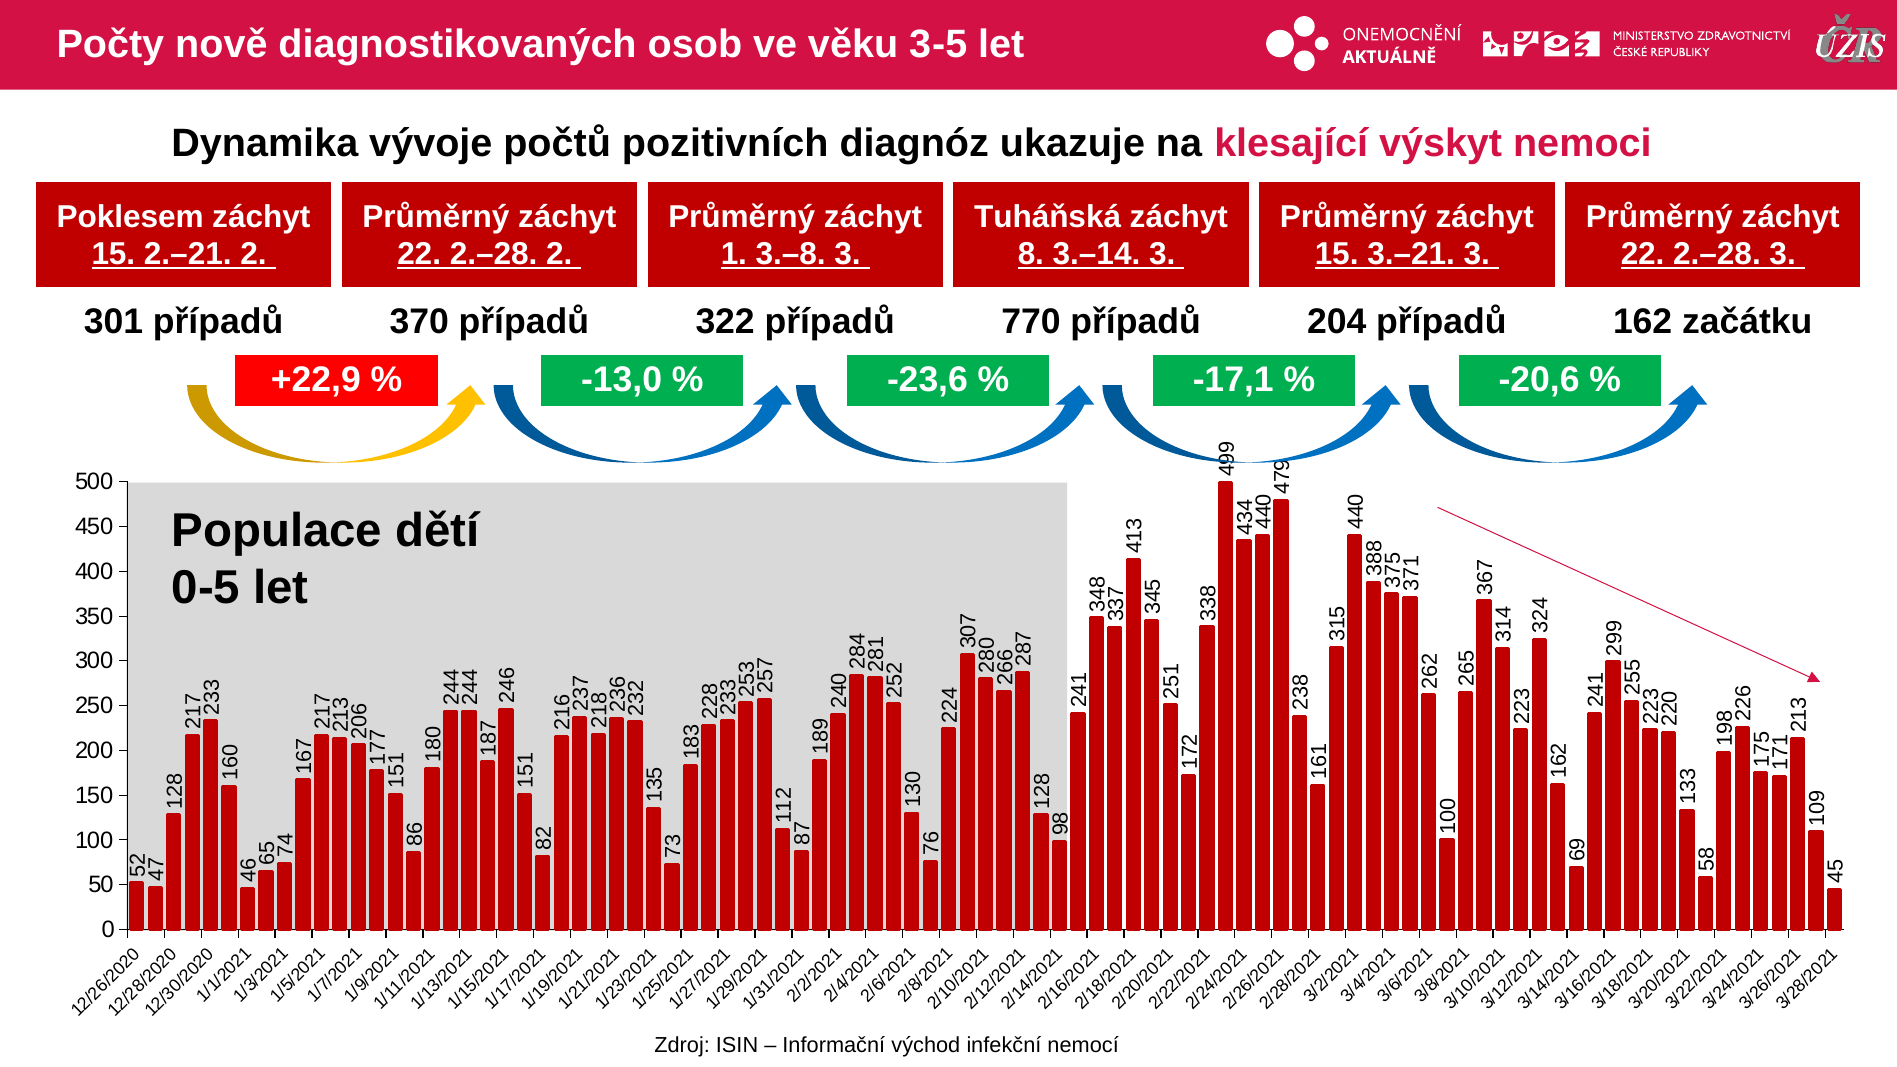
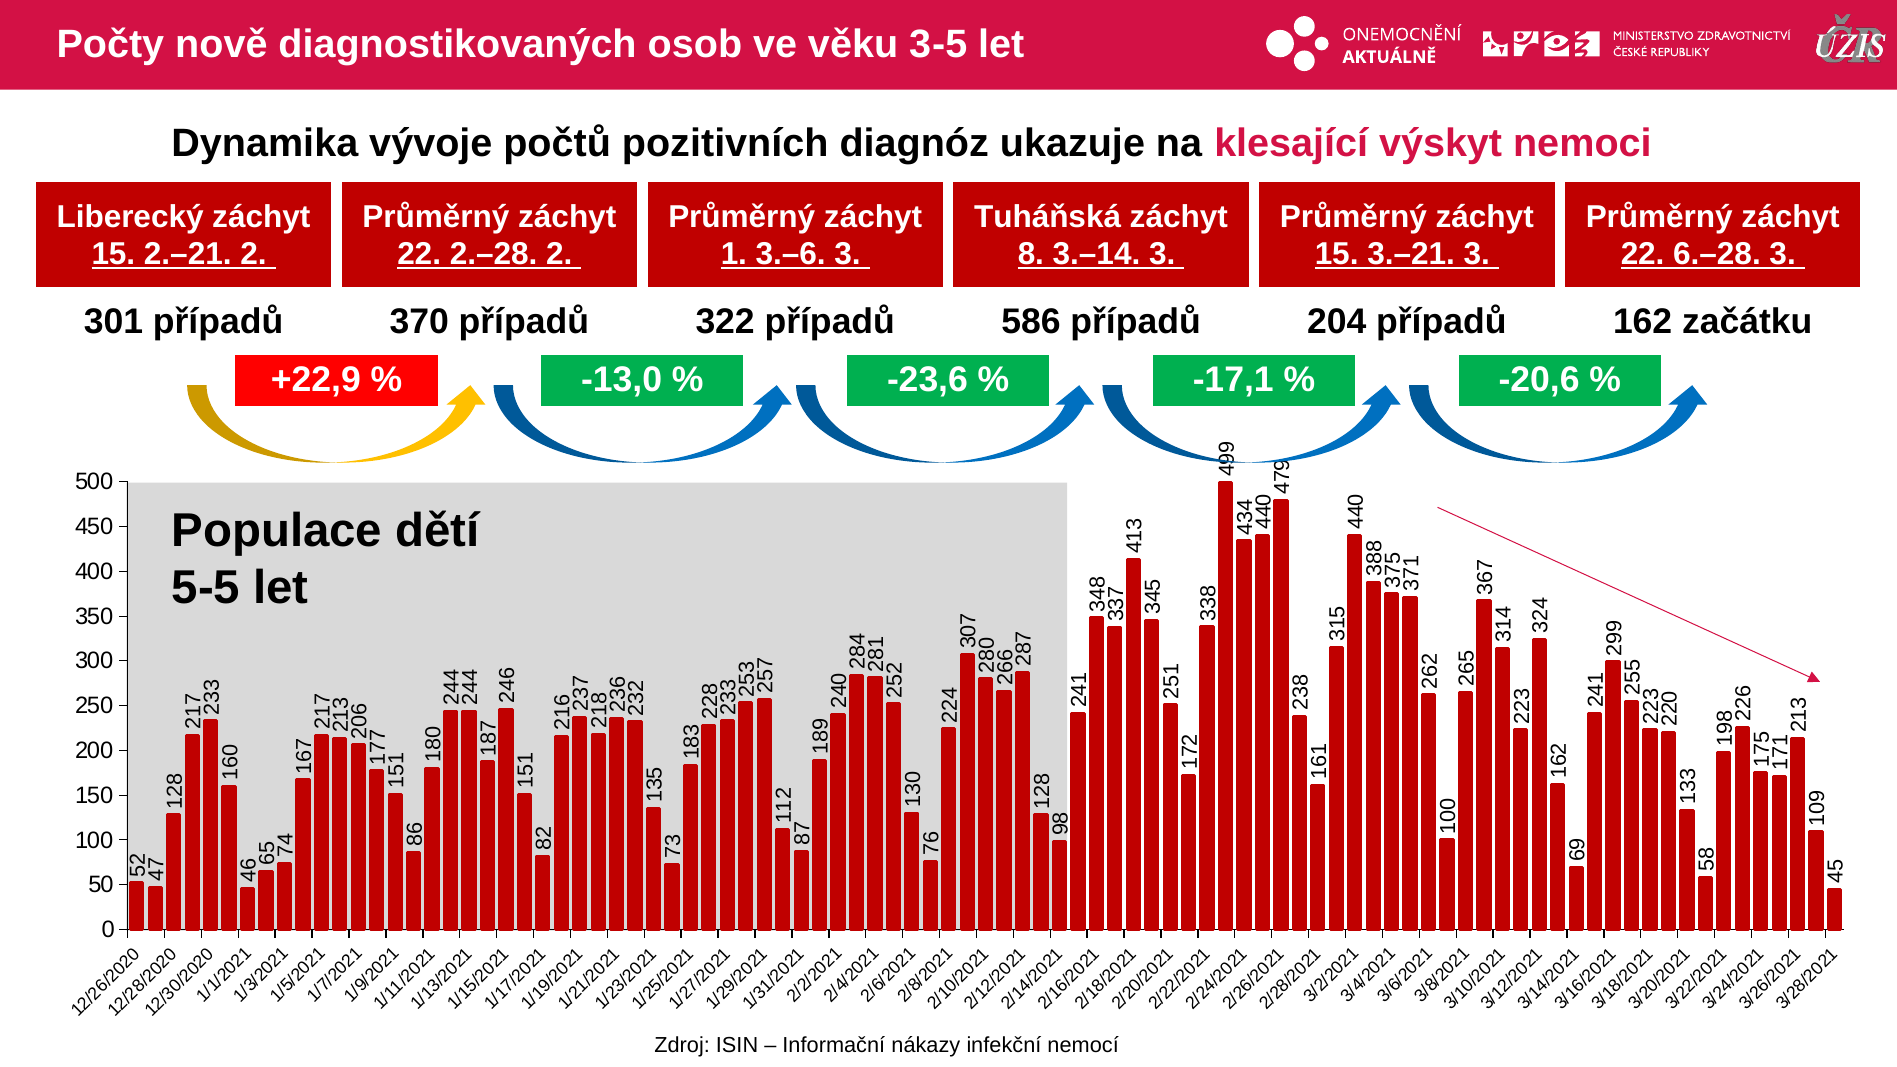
Poklesem: Poklesem -> Liberecký (130, 217)
3.–8: 3.–8 -> 3.–6 (791, 254)
3 22 2.–28: 2.–28 -> 6.–28 (1717, 254)
770: 770 -> 586 (1031, 322)
0-5: 0-5 -> 5-5 (206, 587)
východ: východ -> nákazy (926, 1046)
